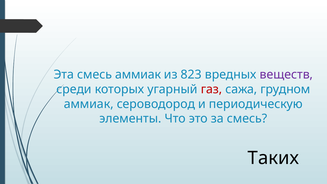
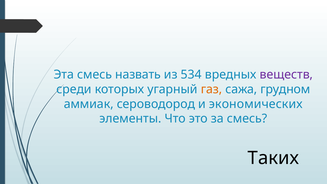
смесь аммиак: аммиак -> назвать (138, 75)
823: 823 -> 534 (191, 75)
газ colour: red -> orange (212, 89)
периодическую: периодическую -> экономических (256, 104)
